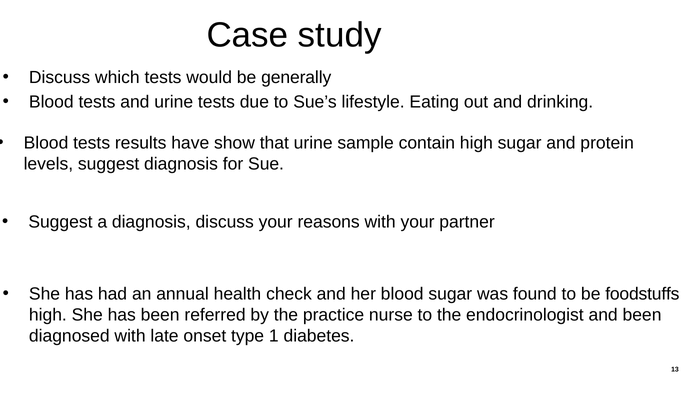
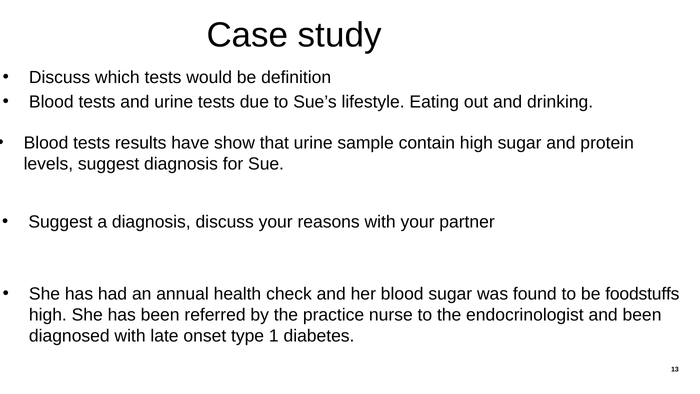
generally: generally -> definition (296, 77)
